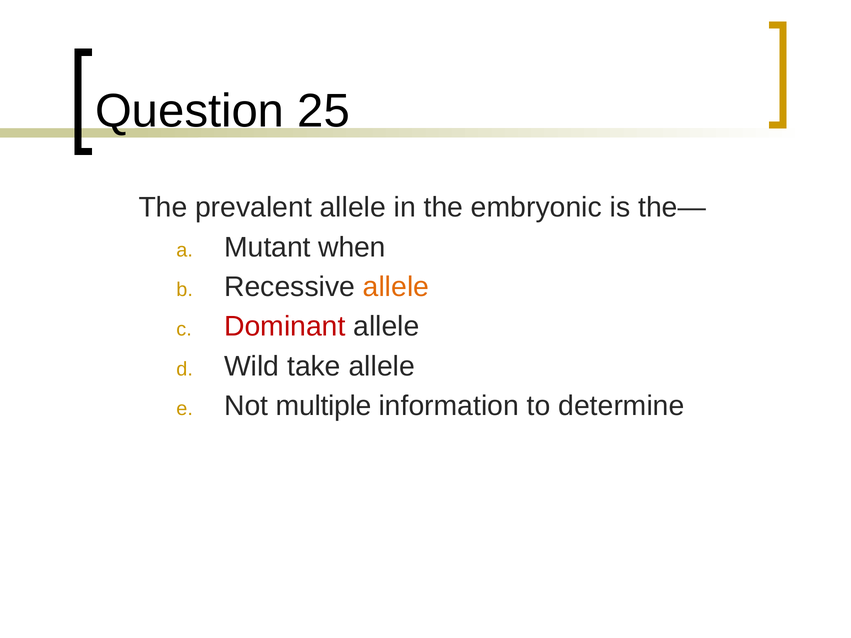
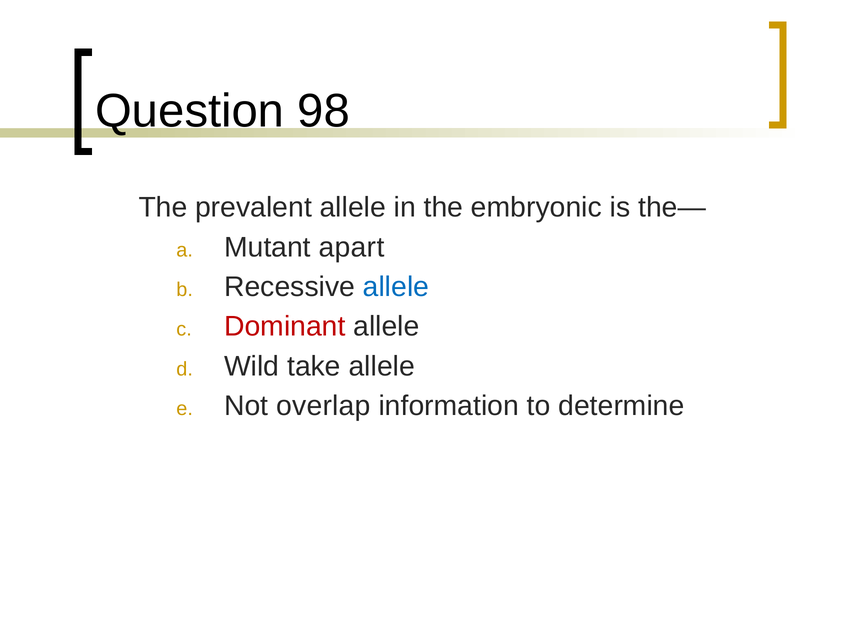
25: 25 -> 98 (324, 111)
when: when -> apart (352, 247)
allele colour: orange -> blue (396, 287)
multiple: multiple -> overlap (323, 406)
